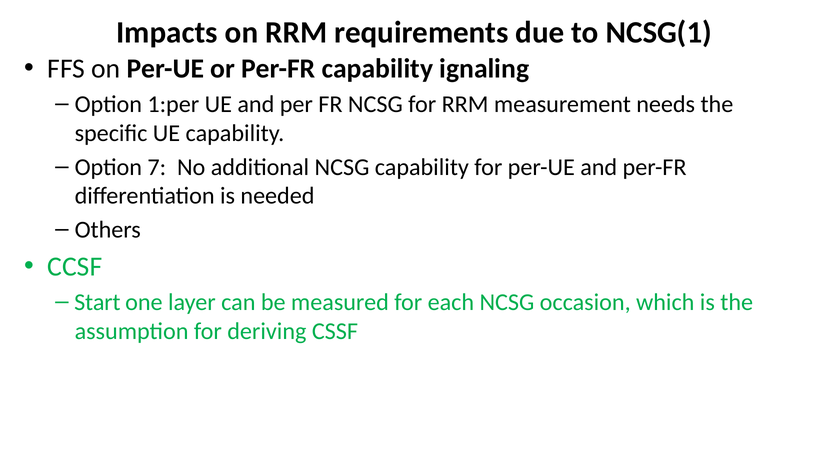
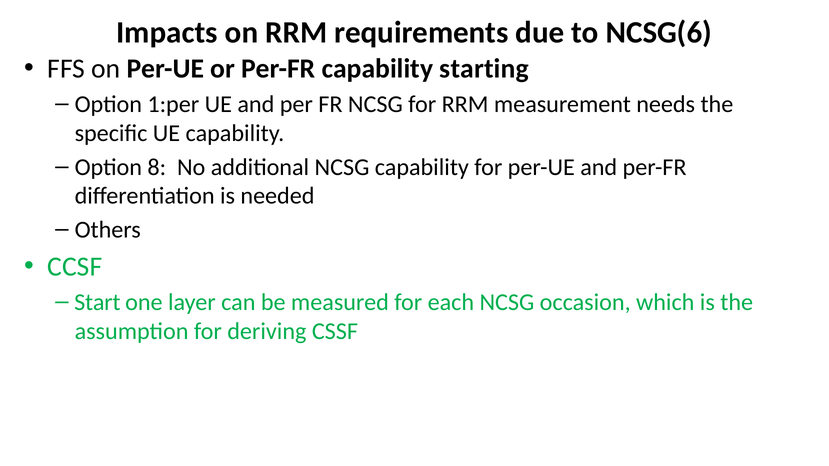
NCSG(1: NCSG(1 -> NCSG(6 (659, 32)
ignaling: ignaling -> starting (484, 69)
7: 7 -> 8 (157, 167)
